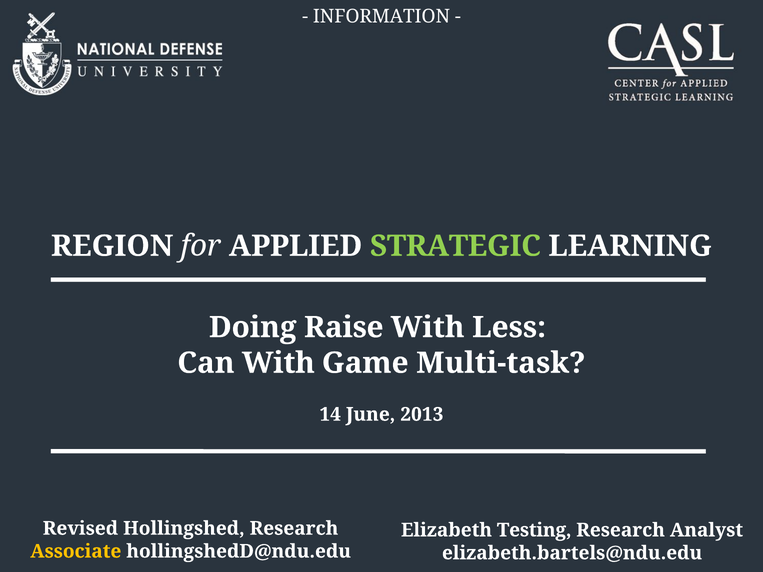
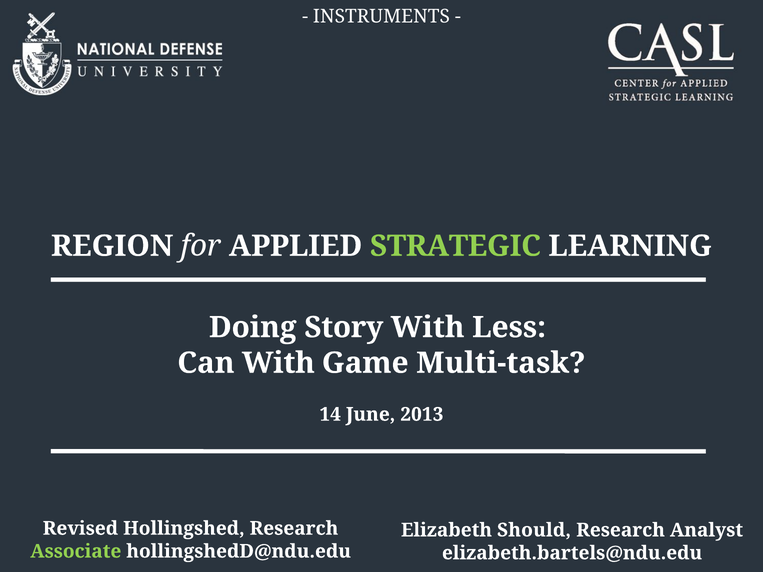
INFORMATION: INFORMATION -> INSTRUMENTS (381, 17)
Raise: Raise -> Story (344, 328)
Testing: Testing -> Should (534, 530)
Associate colour: yellow -> light green (76, 552)
